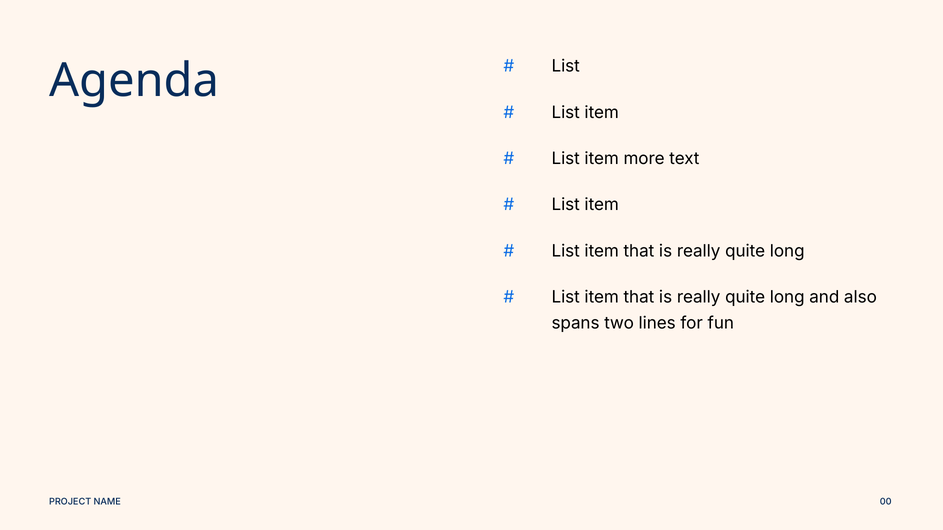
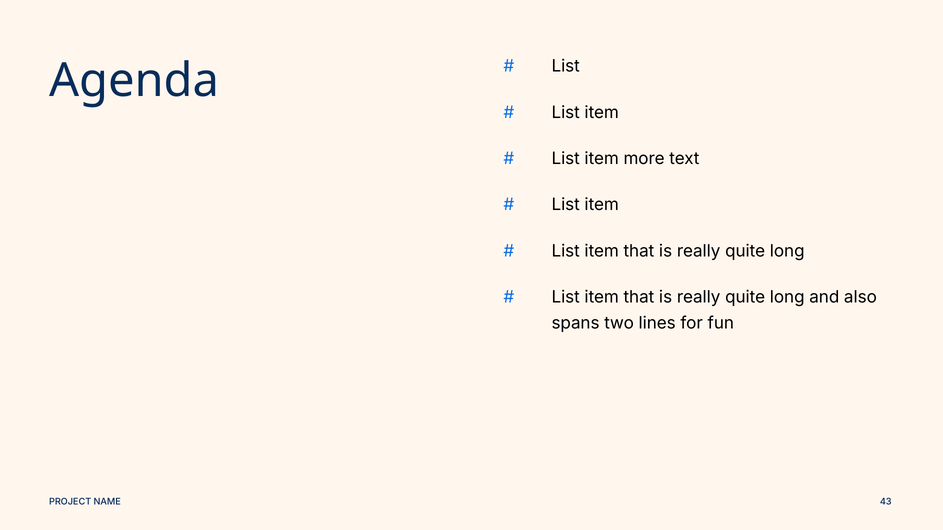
00: 00 -> 43 (886, 502)
